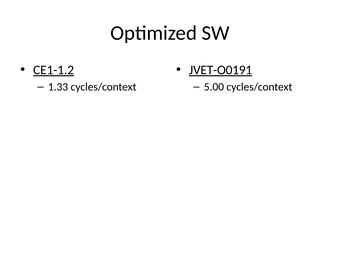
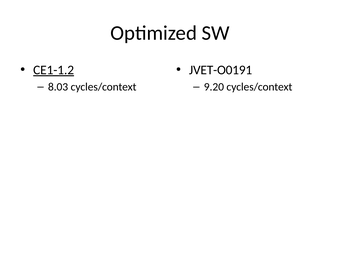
JVET-O0191 underline: present -> none (221, 70)
1.33: 1.33 -> 8.03 (58, 87)
5.00: 5.00 -> 9.20 (214, 87)
